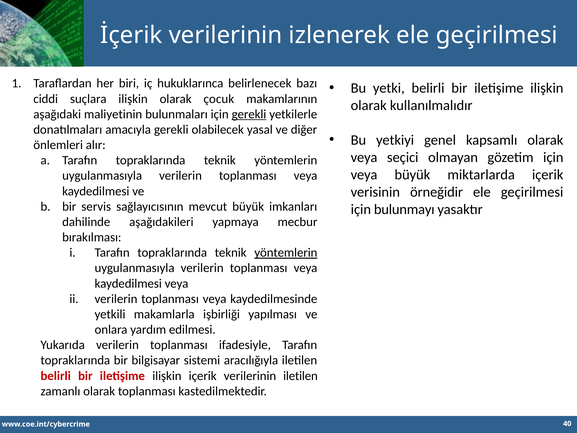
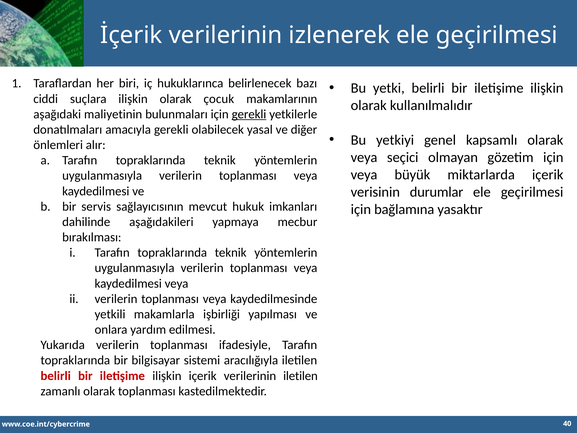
örneğidir: örneğidir -> durumlar (437, 192)
mevcut büyük: büyük -> hukuk (248, 206)
bulunmayı: bulunmayı -> bağlamına (404, 209)
yöntemlerin underline: present -> none (286, 253)
